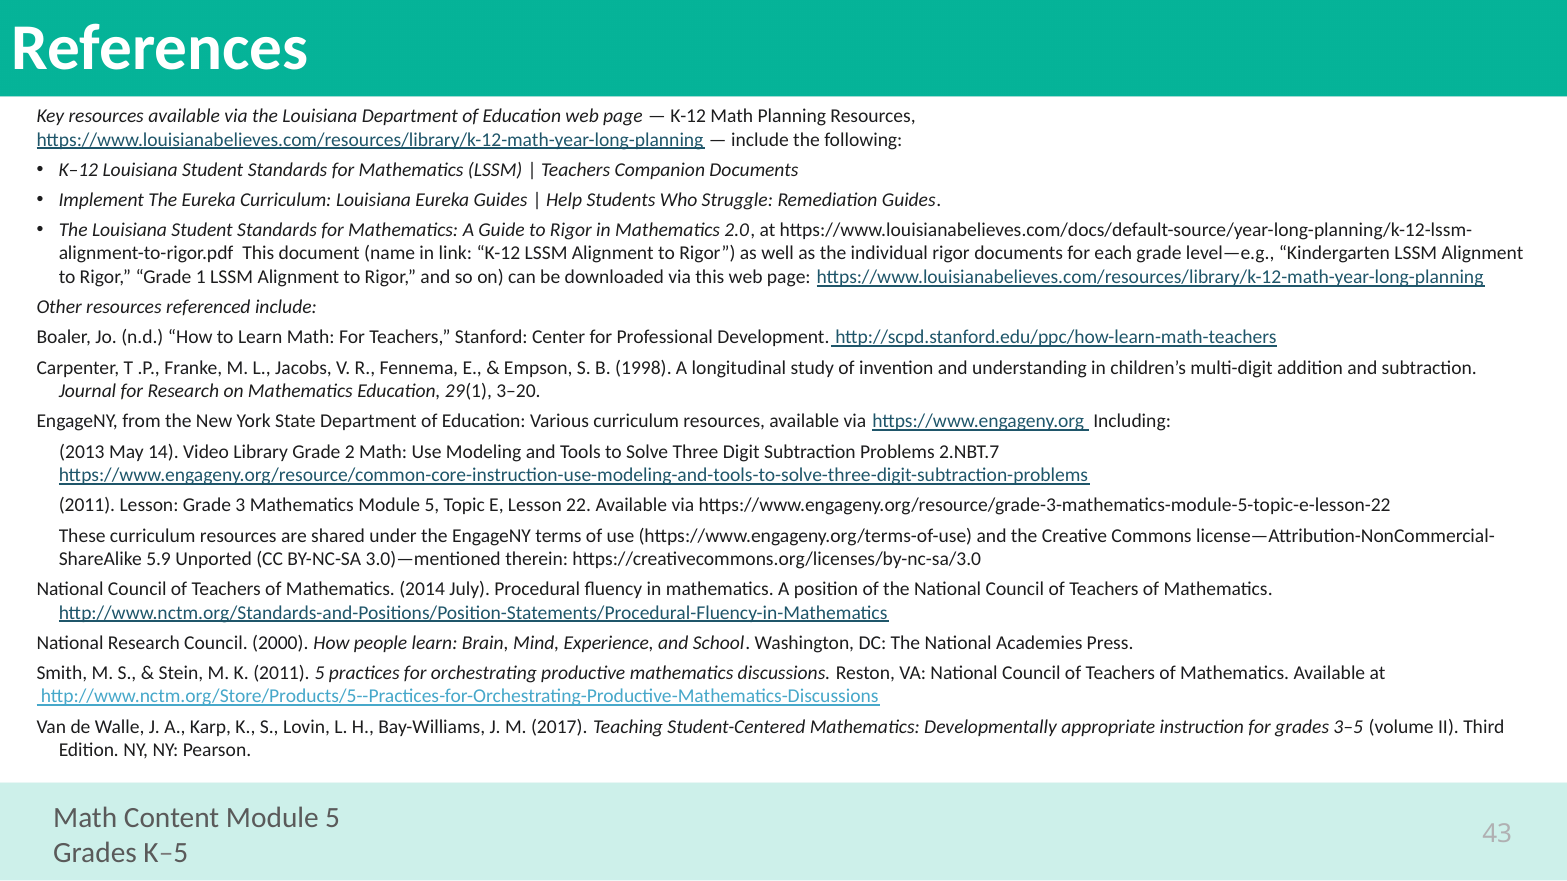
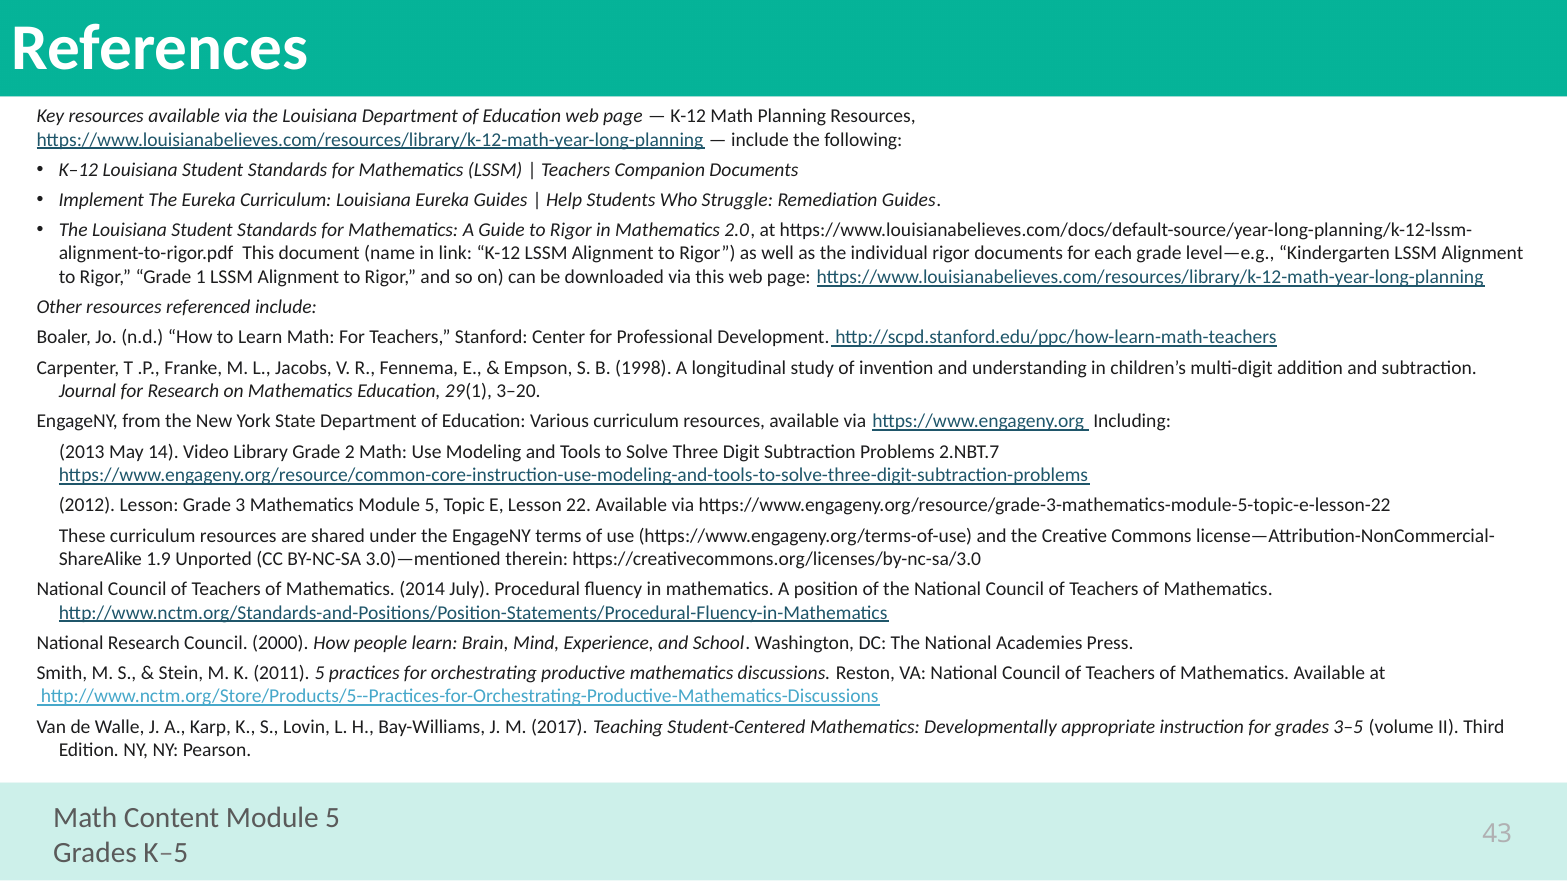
2011: 2011 -> 2012 (87, 506)
5.9: 5.9 -> 1.9 (159, 559)
